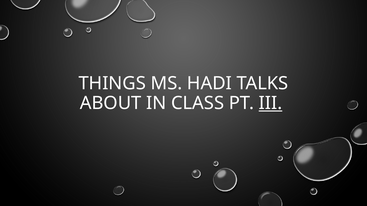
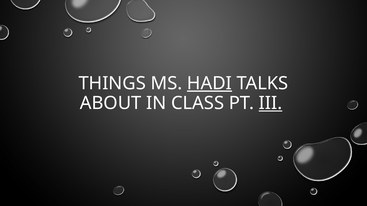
HADI underline: none -> present (209, 83)
